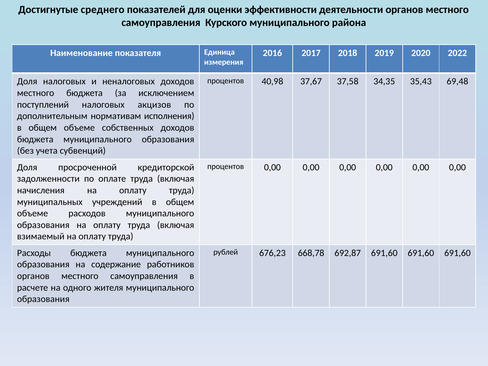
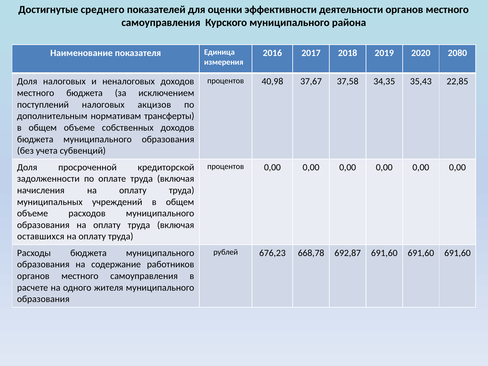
2022: 2022 -> 2080 (457, 53)
69,48: 69,48 -> 22,85 (457, 82)
исполнения: исполнения -> трансферты (169, 116)
взимаемый: взимаемый -> оставшихся (41, 237)
